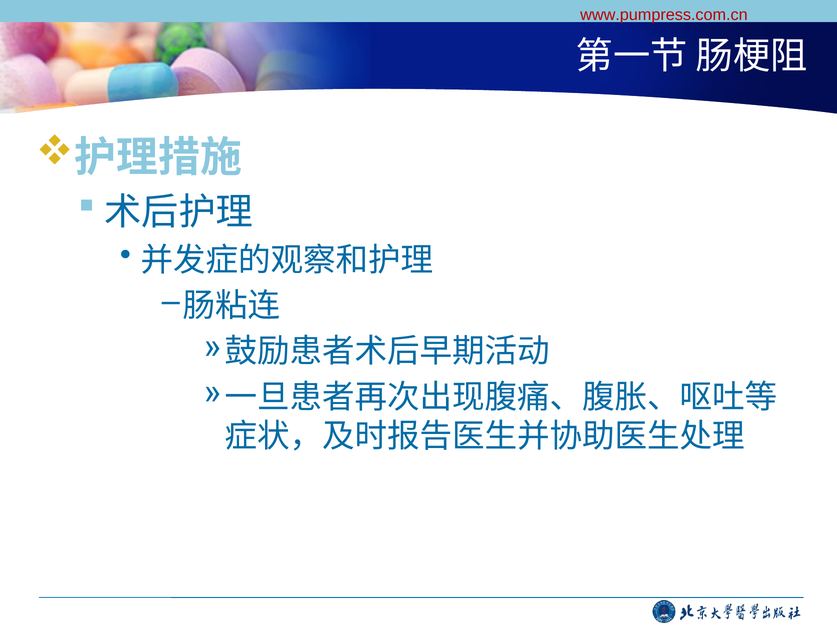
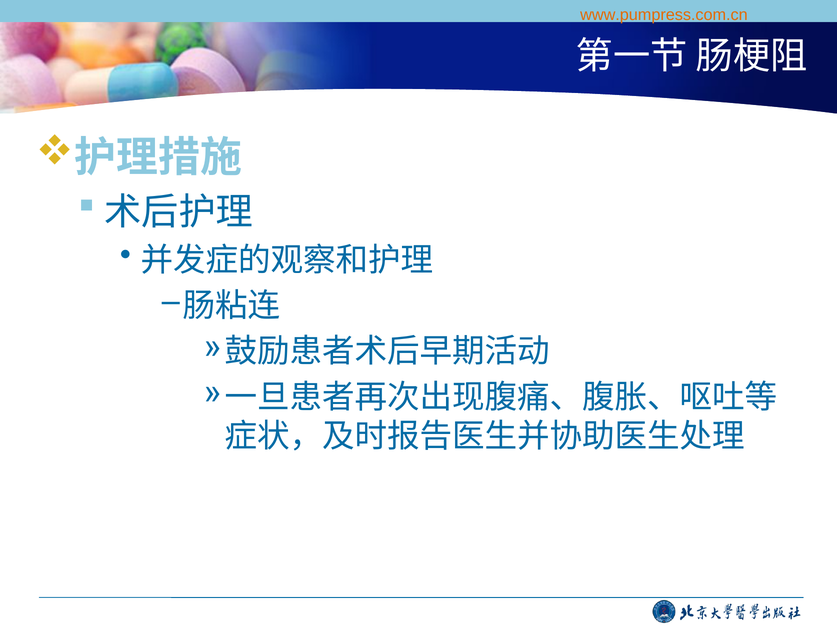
www.pumpress.com.cn colour: red -> orange (664, 15)
